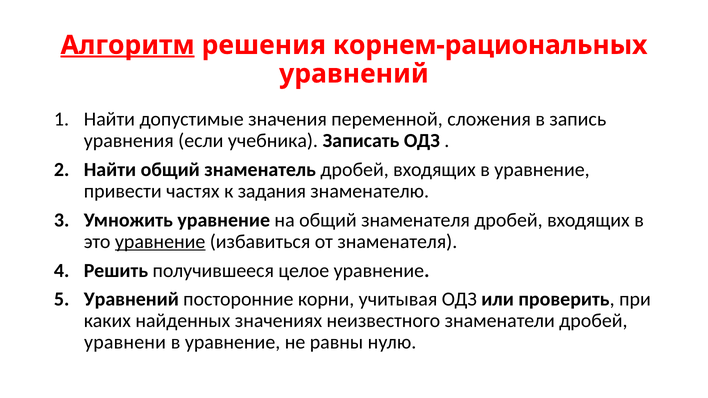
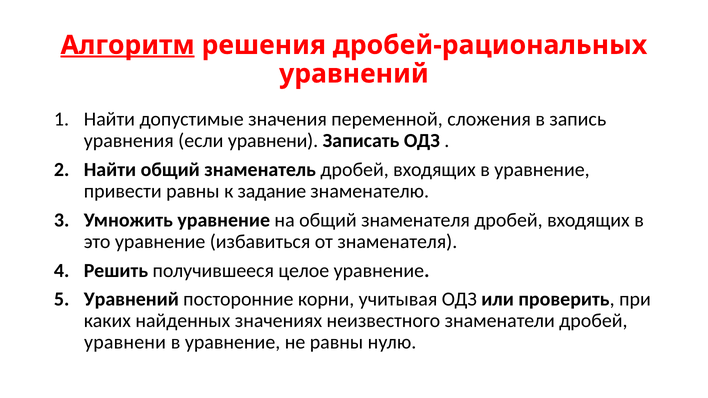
корнем-рациональных: корнем-рациональных -> дробей-рациональных (490, 45)
если учебника: учебника -> уравнени (273, 141)
привести частях: частях -> равны (193, 191)
задания: задания -> задание (272, 191)
уравнение underline: present -> none (160, 242)
